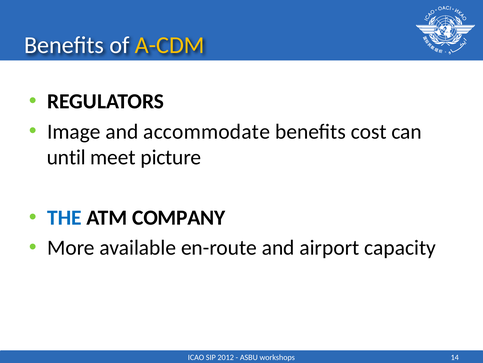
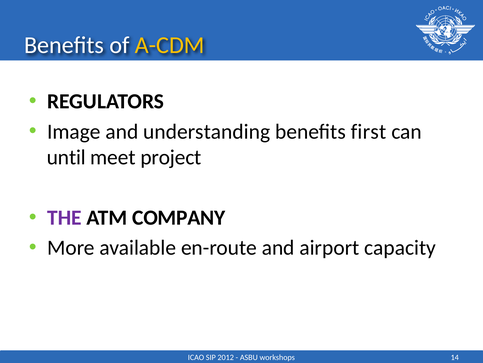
accommodate: accommodate -> understanding (207, 131)
cost: cost -> first (369, 131)
picture: picture -> project (171, 157)
THE colour: blue -> purple (64, 217)
